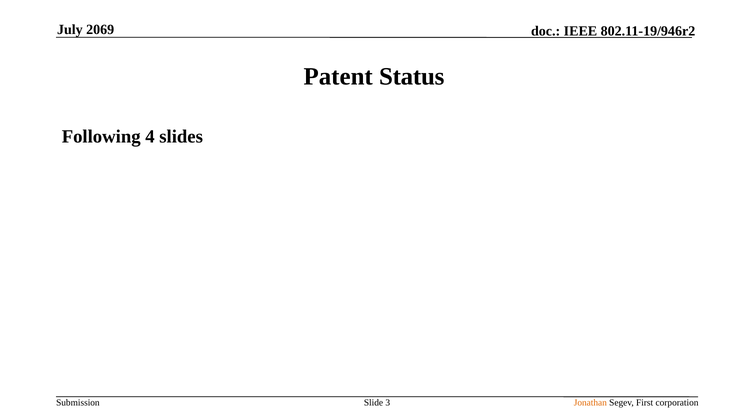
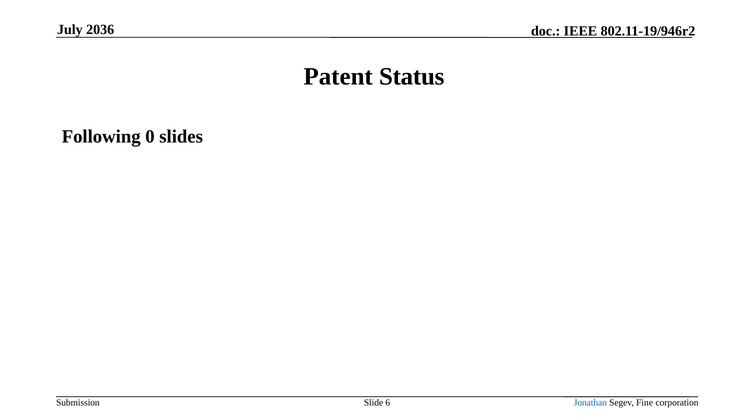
2069: 2069 -> 2036 (100, 30)
4: 4 -> 0 (150, 137)
3: 3 -> 6 (388, 404)
Jonathan colour: orange -> blue (590, 404)
First: First -> Fine (645, 404)
